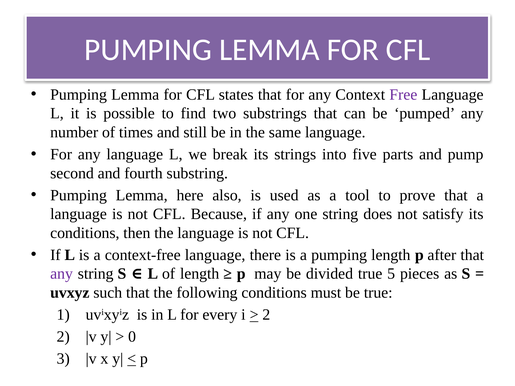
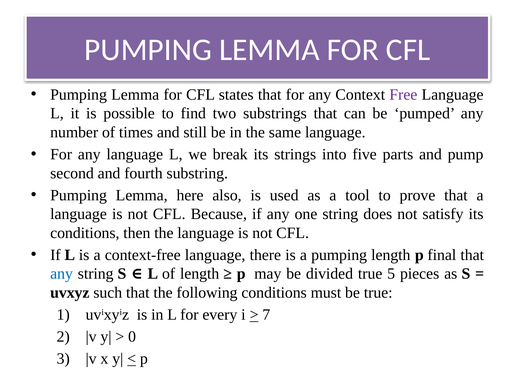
after: after -> final (442, 255)
any colour: purple -> blue (62, 274)
2: 2 -> 7 (266, 315)
